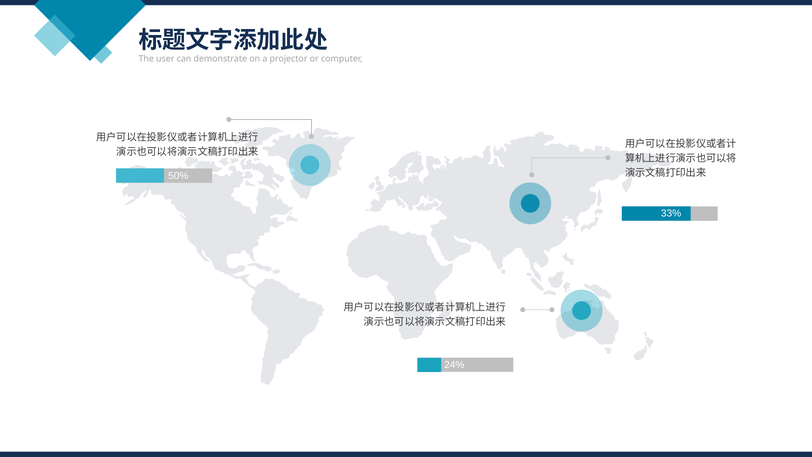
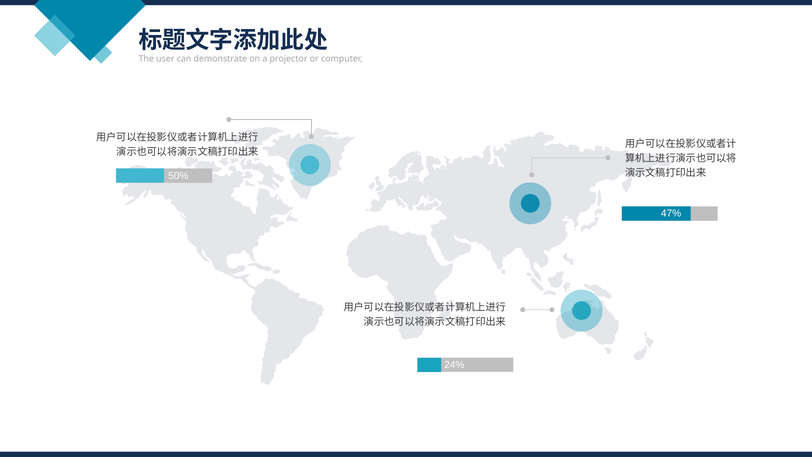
33%: 33% -> 47% (671, 213)
